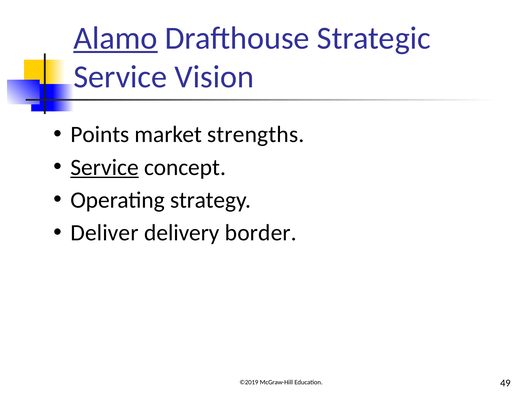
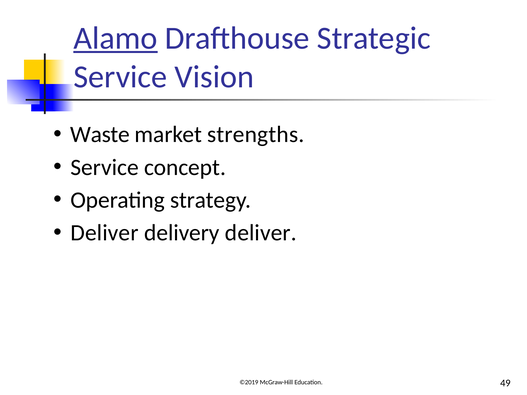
Points: Points -> Waste (100, 135)
Service underline: present -> none (105, 167)
delivery border: border -> deliver (261, 233)
